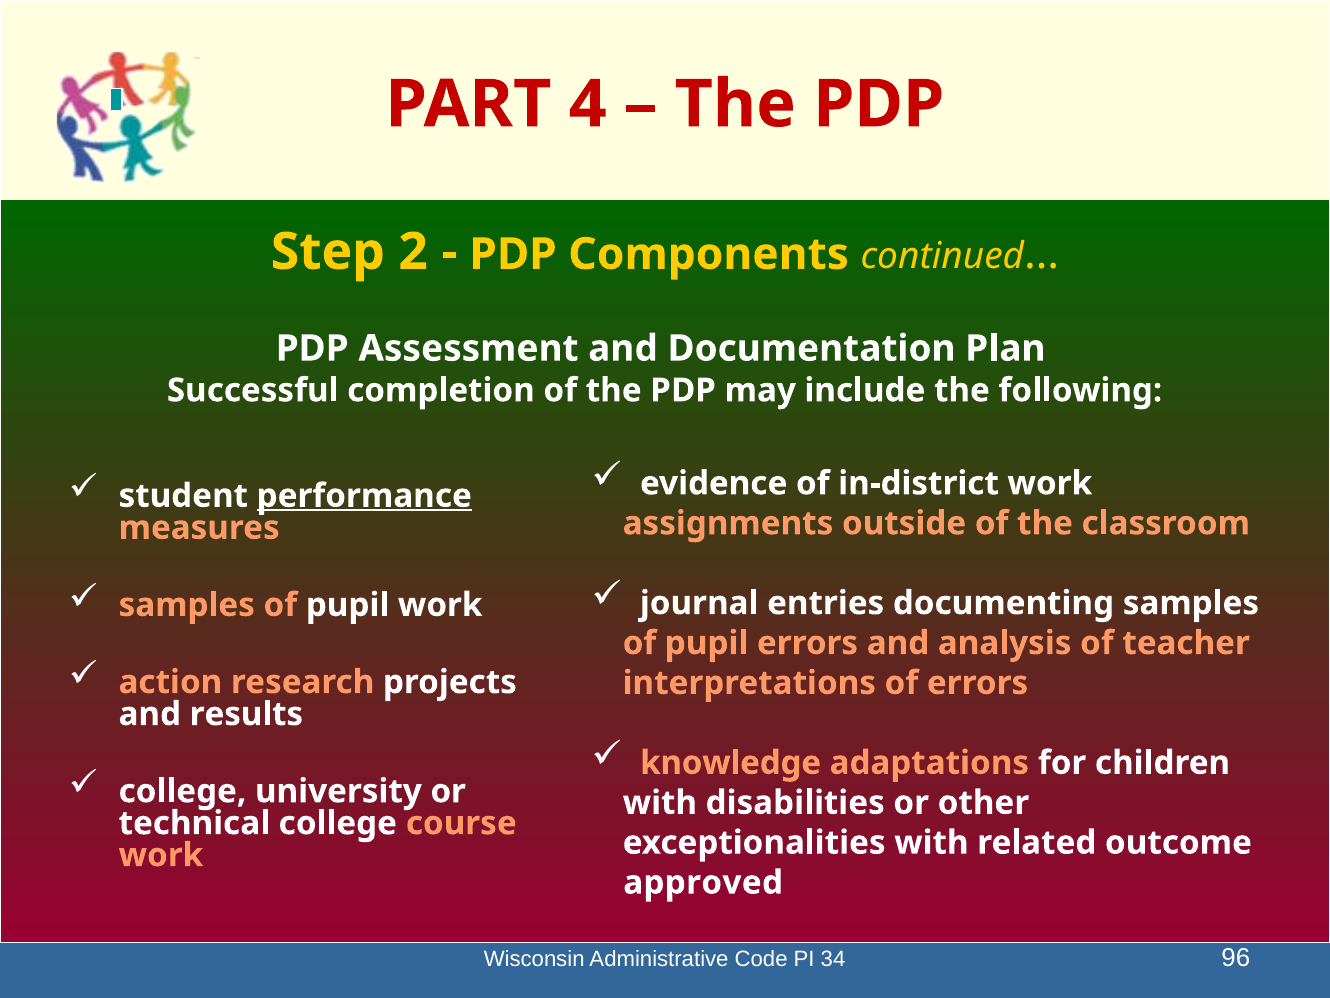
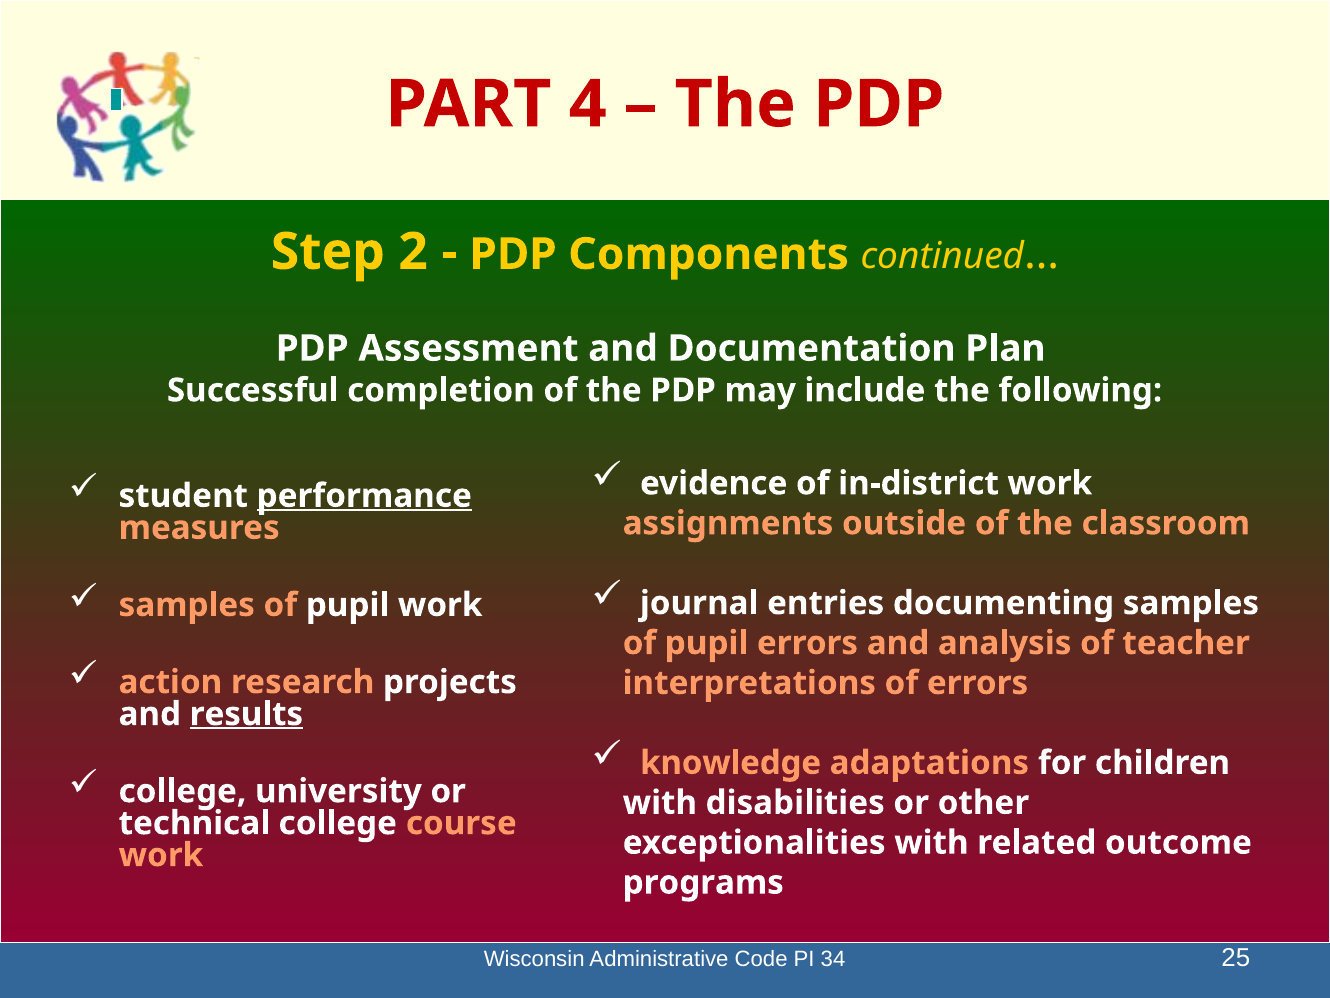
results underline: none -> present (246, 714)
approved: approved -> programs (703, 882)
96: 96 -> 25 (1236, 957)
